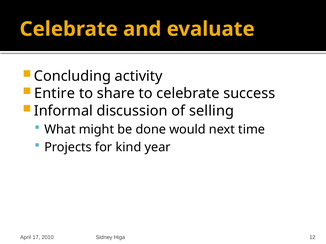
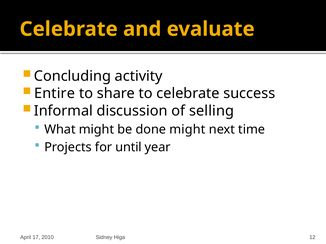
done would: would -> might (187, 130)
kind: kind -> until (129, 148)
